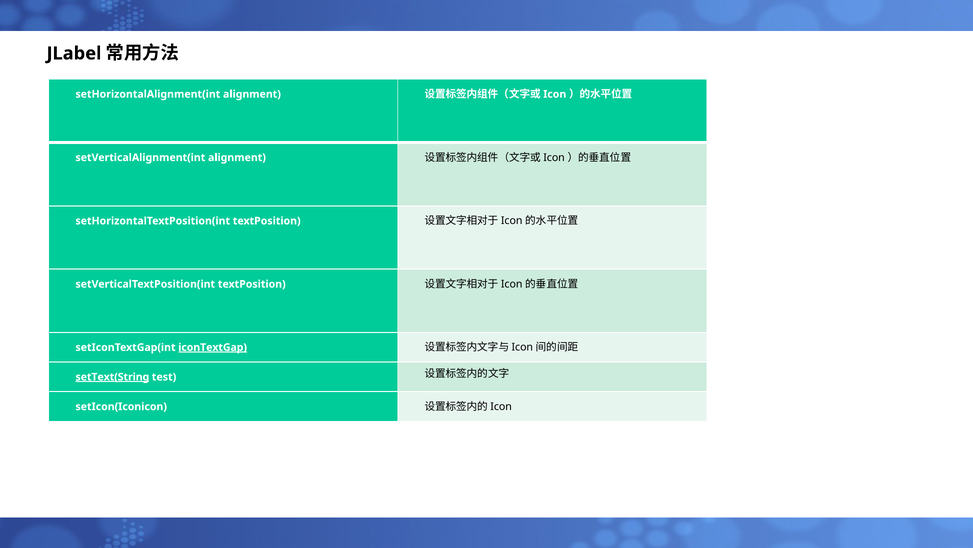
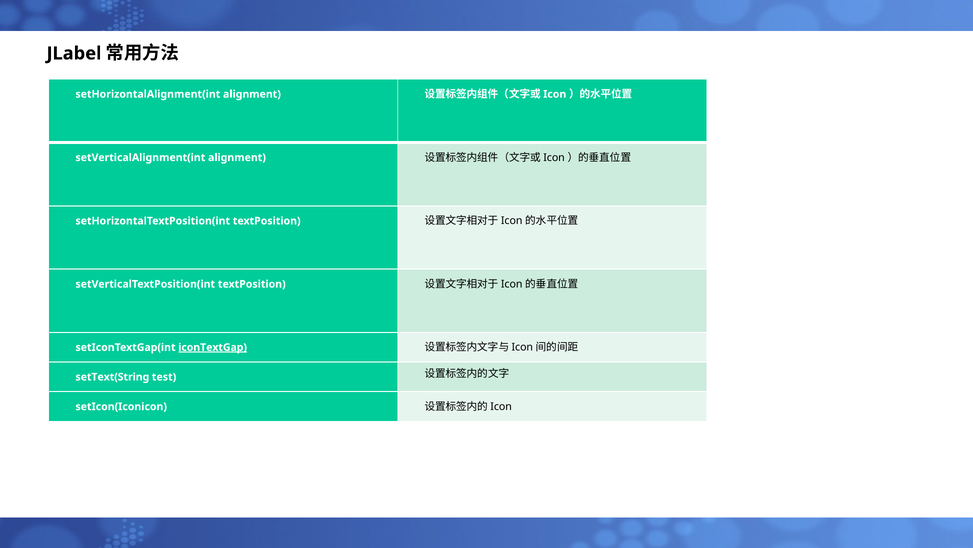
setText(String underline: present -> none (112, 377)
